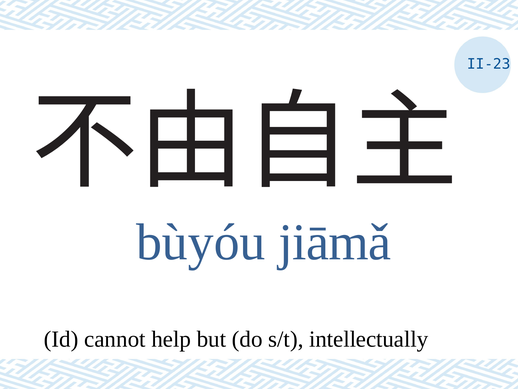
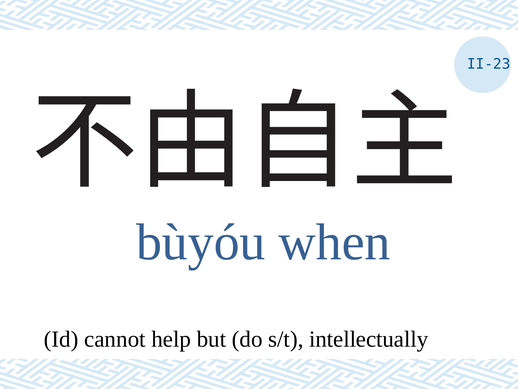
jiāmǎ: jiāmǎ -> when (334, 242)
